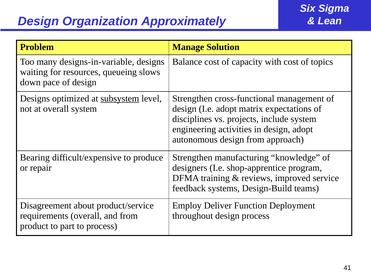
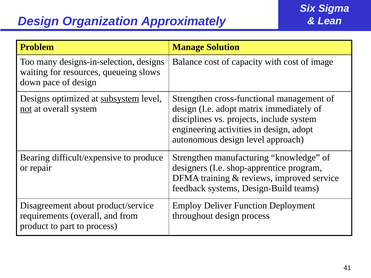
designs-in-variable: designs-in-variable -> designs-in-selection (97, 62)
topics: topics -> image (322, 62)
not underline: none -> present (26, 109)
expectations: expectations -> immediately (288, 109)
design from: from -> level (255, 140)
